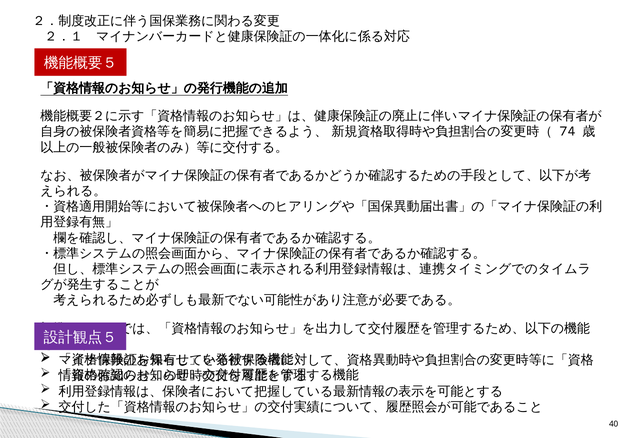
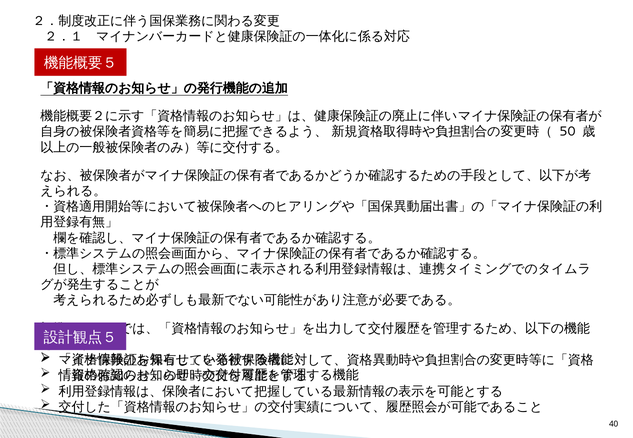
74: 74 -> 50 (567, 132)
